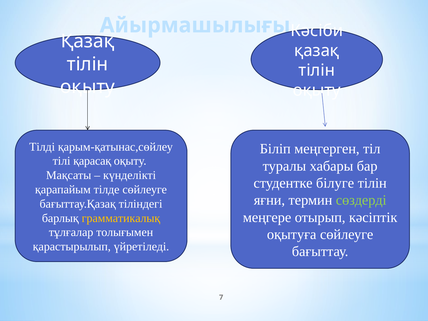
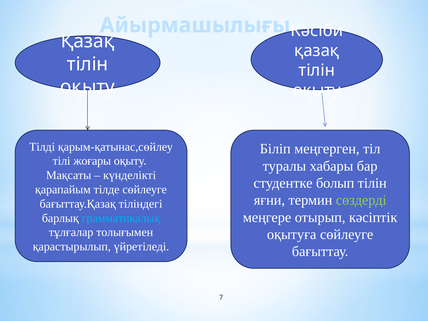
қарасақ: қарасақ -> жоғары (92, 161)
білуге: білуге -> болып (335, 183)
грамматикалық colour: yellow -> light blue (121, 218)
